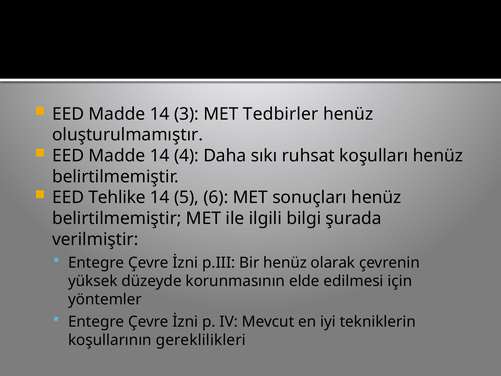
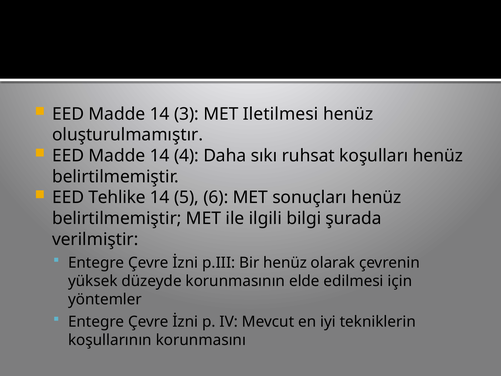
Tedbirler: Tedbirler -> Iletilmesi (281, 114)
gereklilikleri: gereklilikleri -> korunmasını (201, 340)
